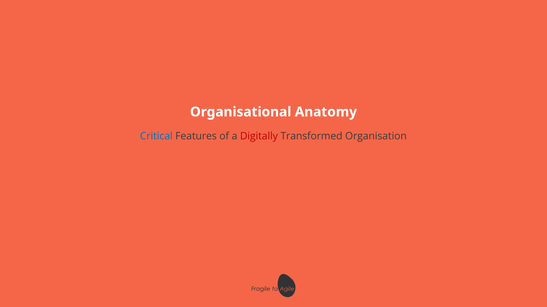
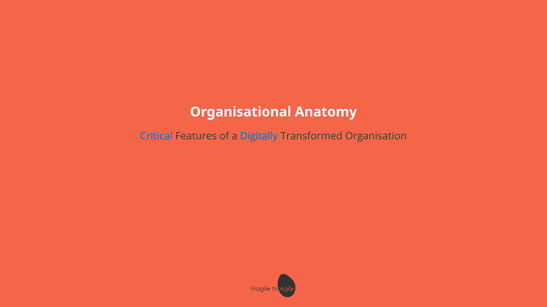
Digitally colour: red -> blue (259, 136)
